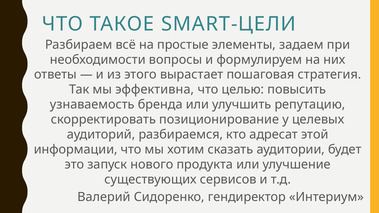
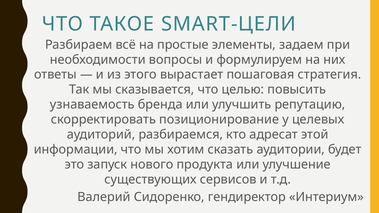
эффективна: эффективна -> сказывается (155, 90)
